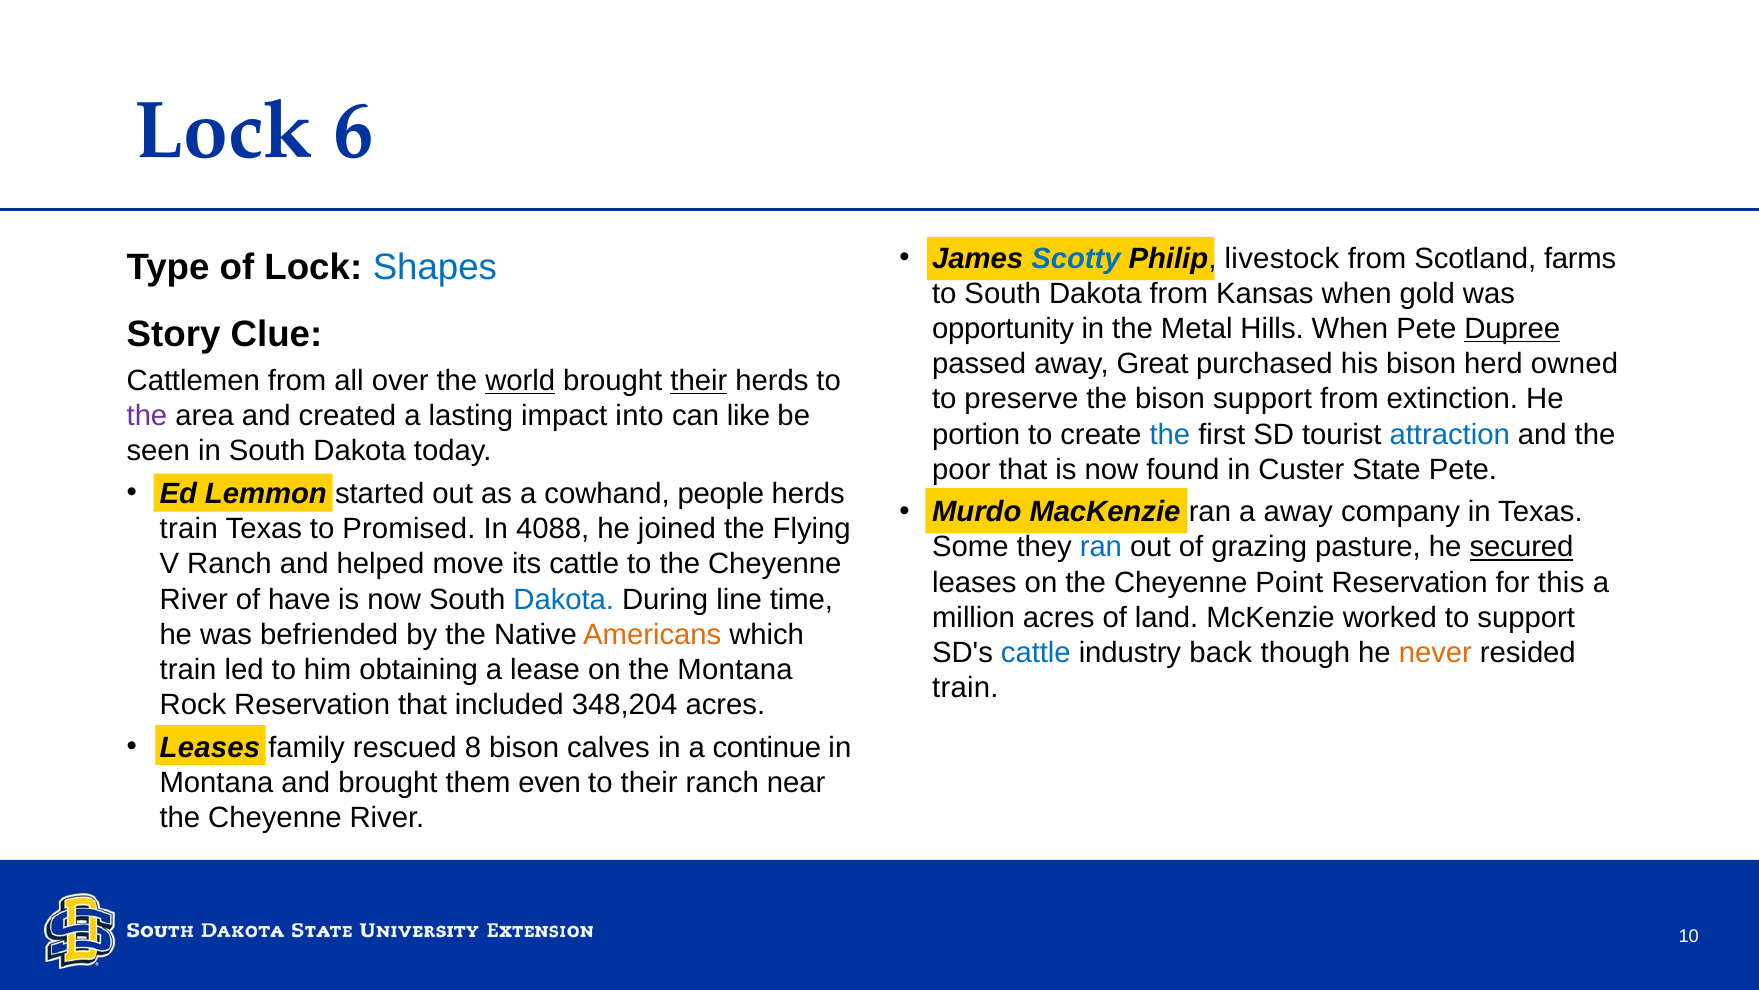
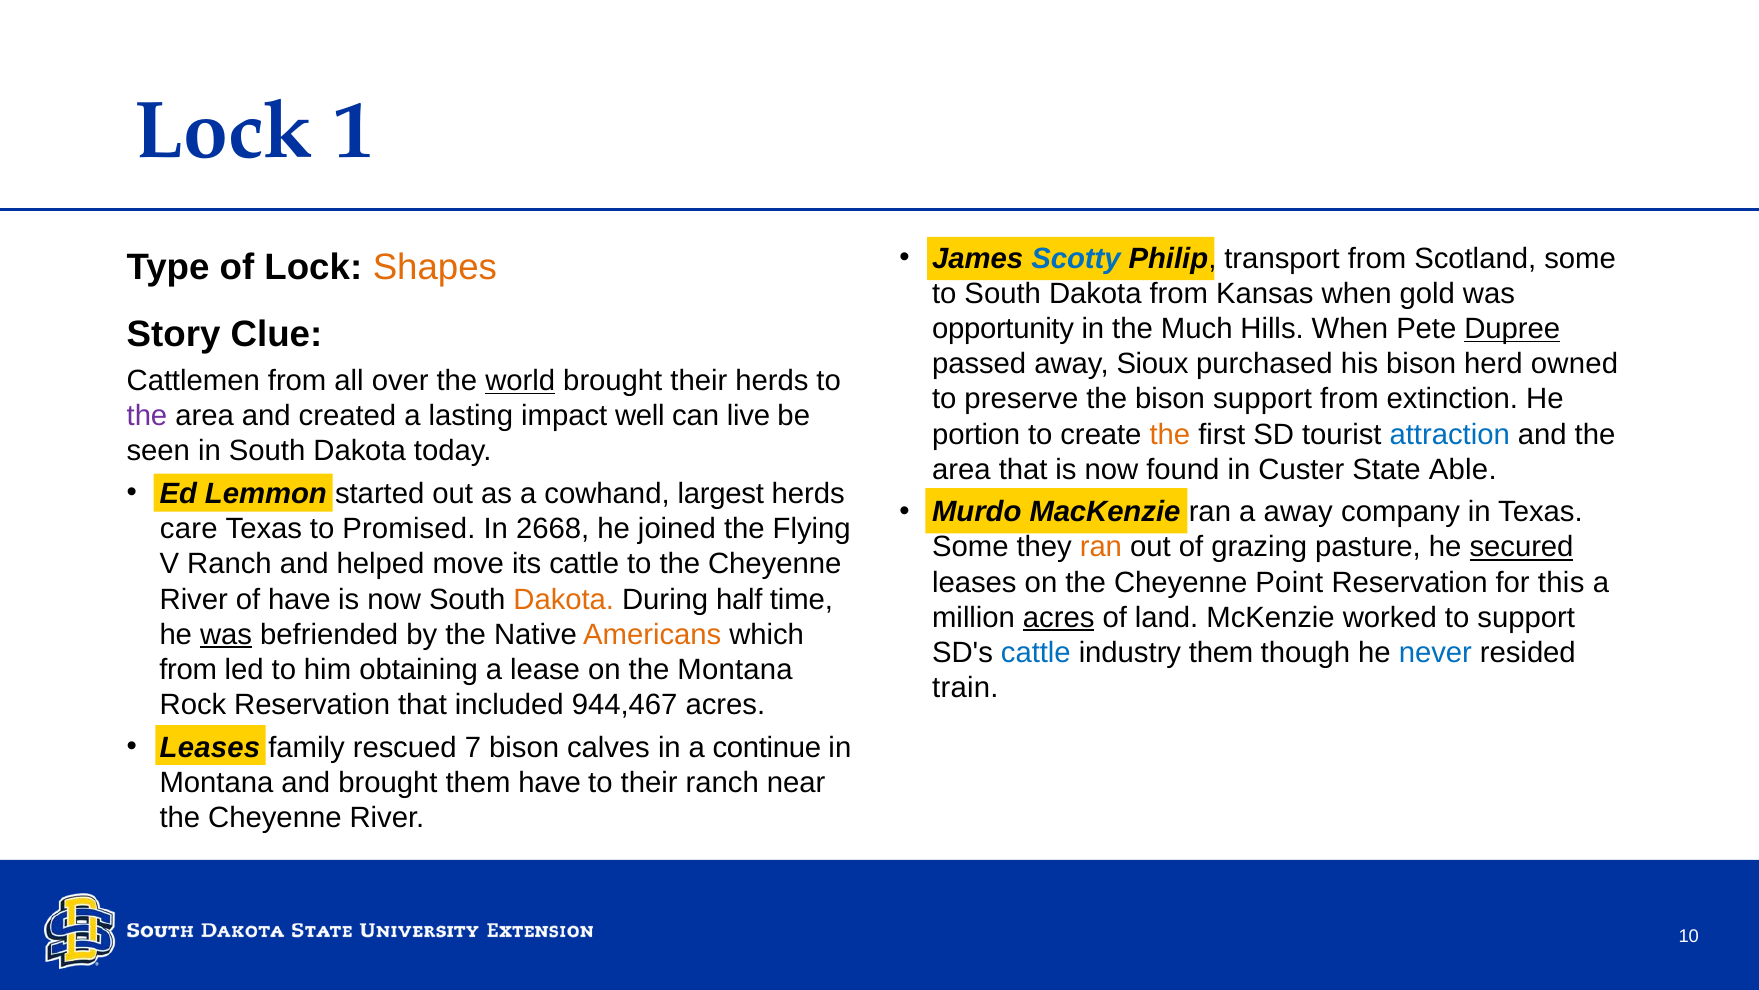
Lock 6: 6 -> 1 (354, 131)
livestock: livestock -> transport (1282, 258)
Scotland farms: farms -> some (1580, 258)
Shapes colour: blue -> orange (435, 268)
Metal: Metal -> Much (1197, 329)
Great: Great -> Sioux (1153, 364)
their underline: present -> none (699, 381)
into: into -> well (640, 416)
like: like -> live (749, 416)
the colour: blue -> orange (1170, 434)
poor: poor -> area (961, 469)
State Pete: Pete -> Able (1463, 469)
people: people -> largest (721, 494)
train: train -> care (189, 529)
4088: 4088 -> 2668 (553, 529)
ran colour: blue -> orange (1101, 547)
Dakota colour: blue -> orange (564, 599)
line: line -> half (739, 599)
acres underline: none -> present (1059, 617)
was underline: none -> present (226, 634)
industry back: back -> them (1221, 652)
never colour: orange -> blue (1435, 652)
train: train -> from (188, 669)
348,204: 348,204 -> 944,467 (625, 704)
8: 8 -> 7 (473, 747)
them even: even -> have (550, 782)
